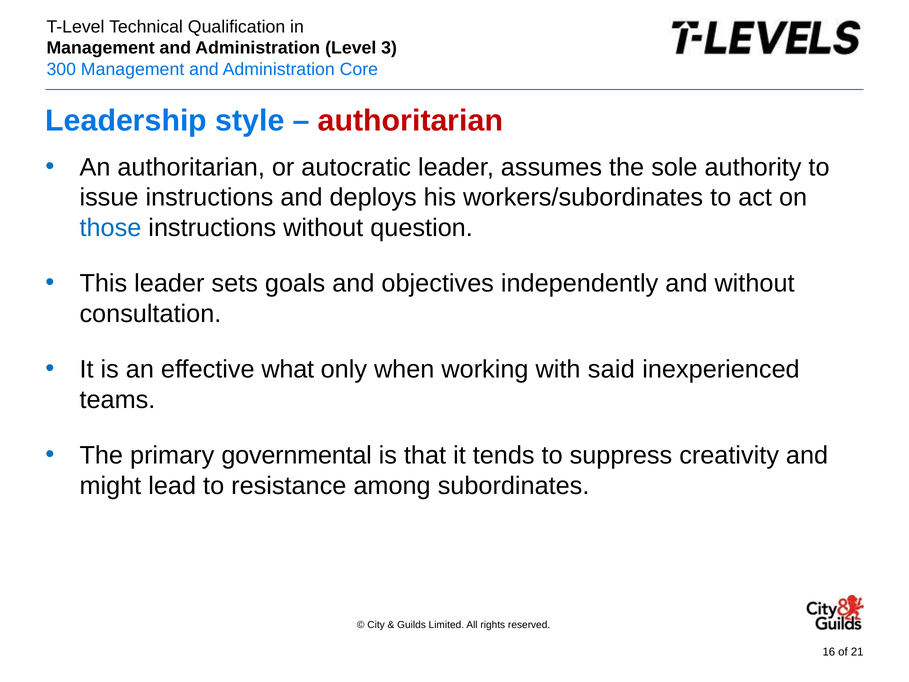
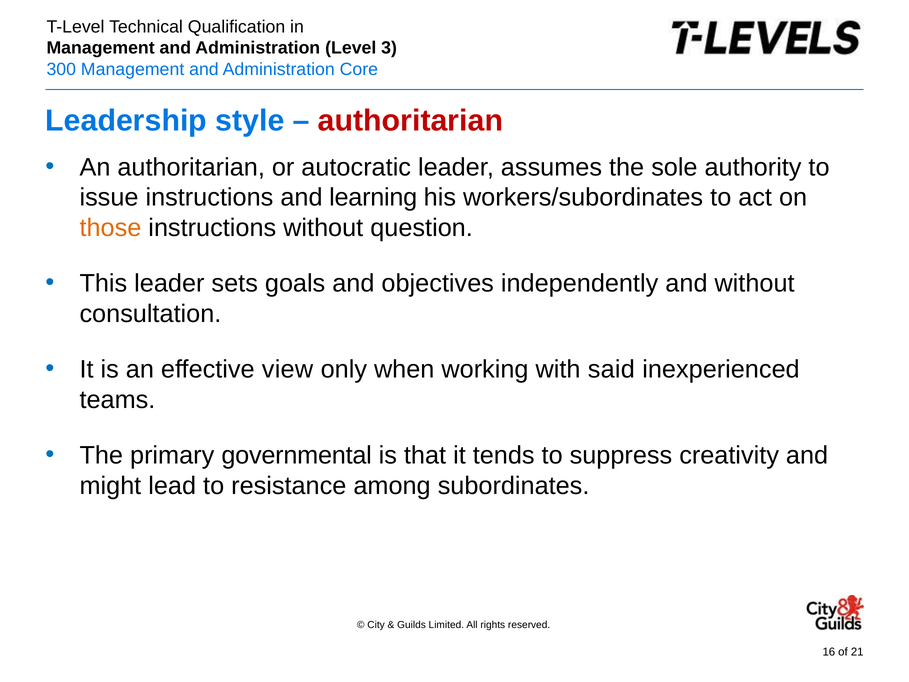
deploys: deploys -> learning (373, 198)
those colour: blue -> orange (110, 228)
what: what -> view (288, 369)
